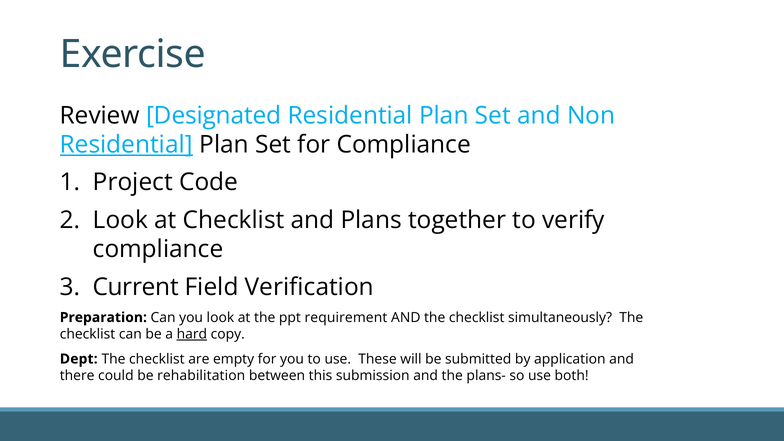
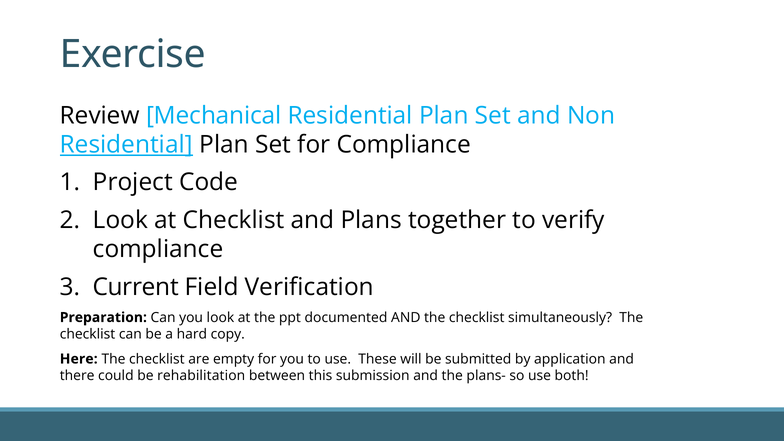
Designated: Designated -> Mechanical (214, 115)
requirement: requirement -> documented (346, 317)
hard underline: present -> none (192, 334)
Dept: Dept -> Here (79, 359)
